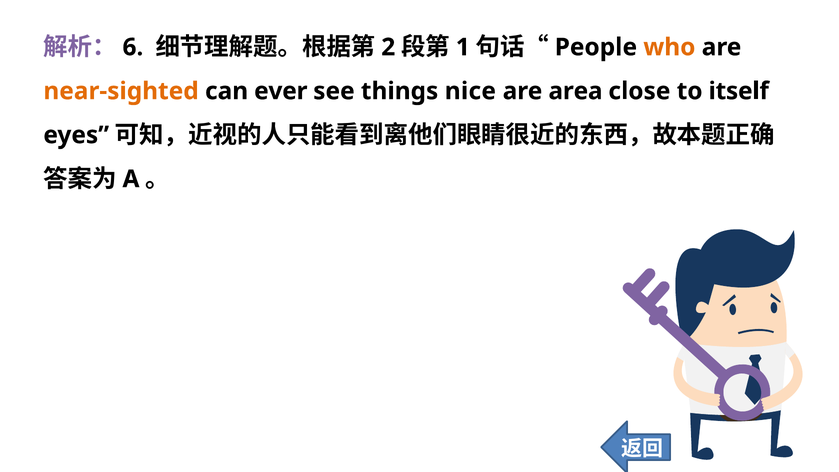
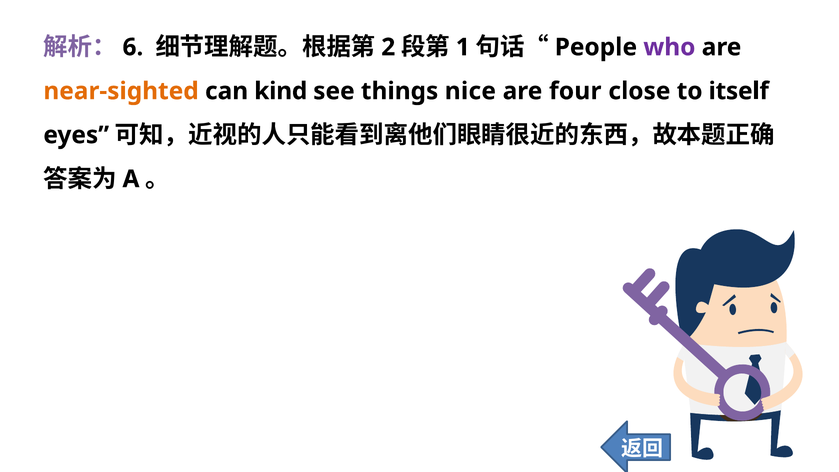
who colour: orange -> purple (669, 47)
ever: ever -> kind (281, 91)
area: area -> four (575, 91)
